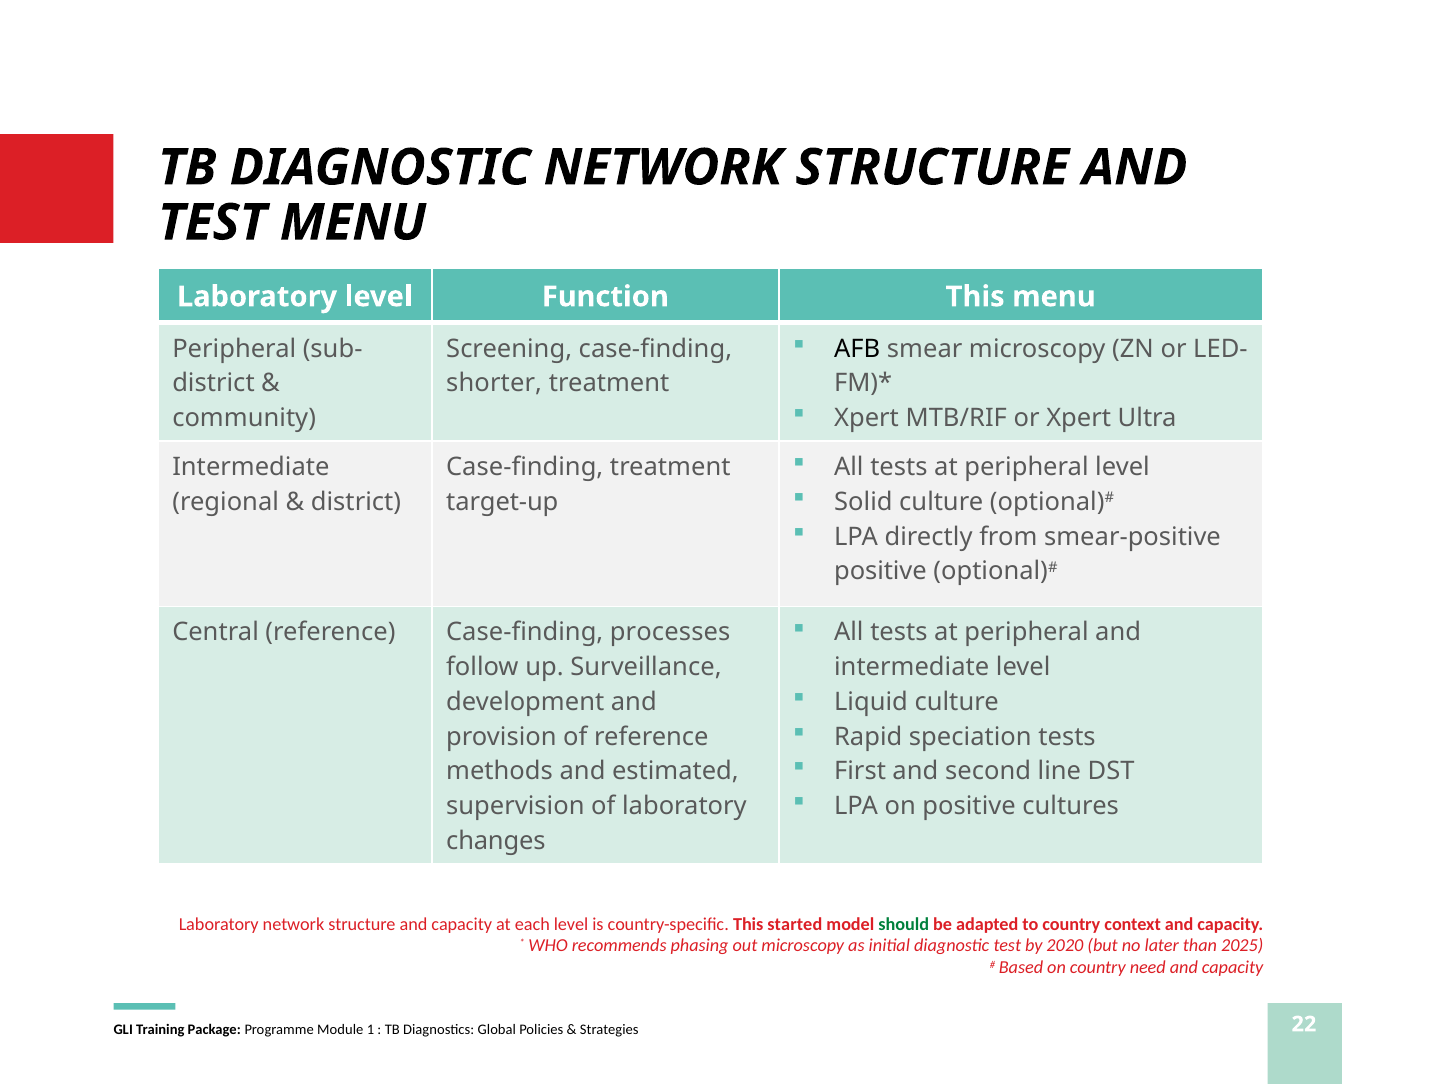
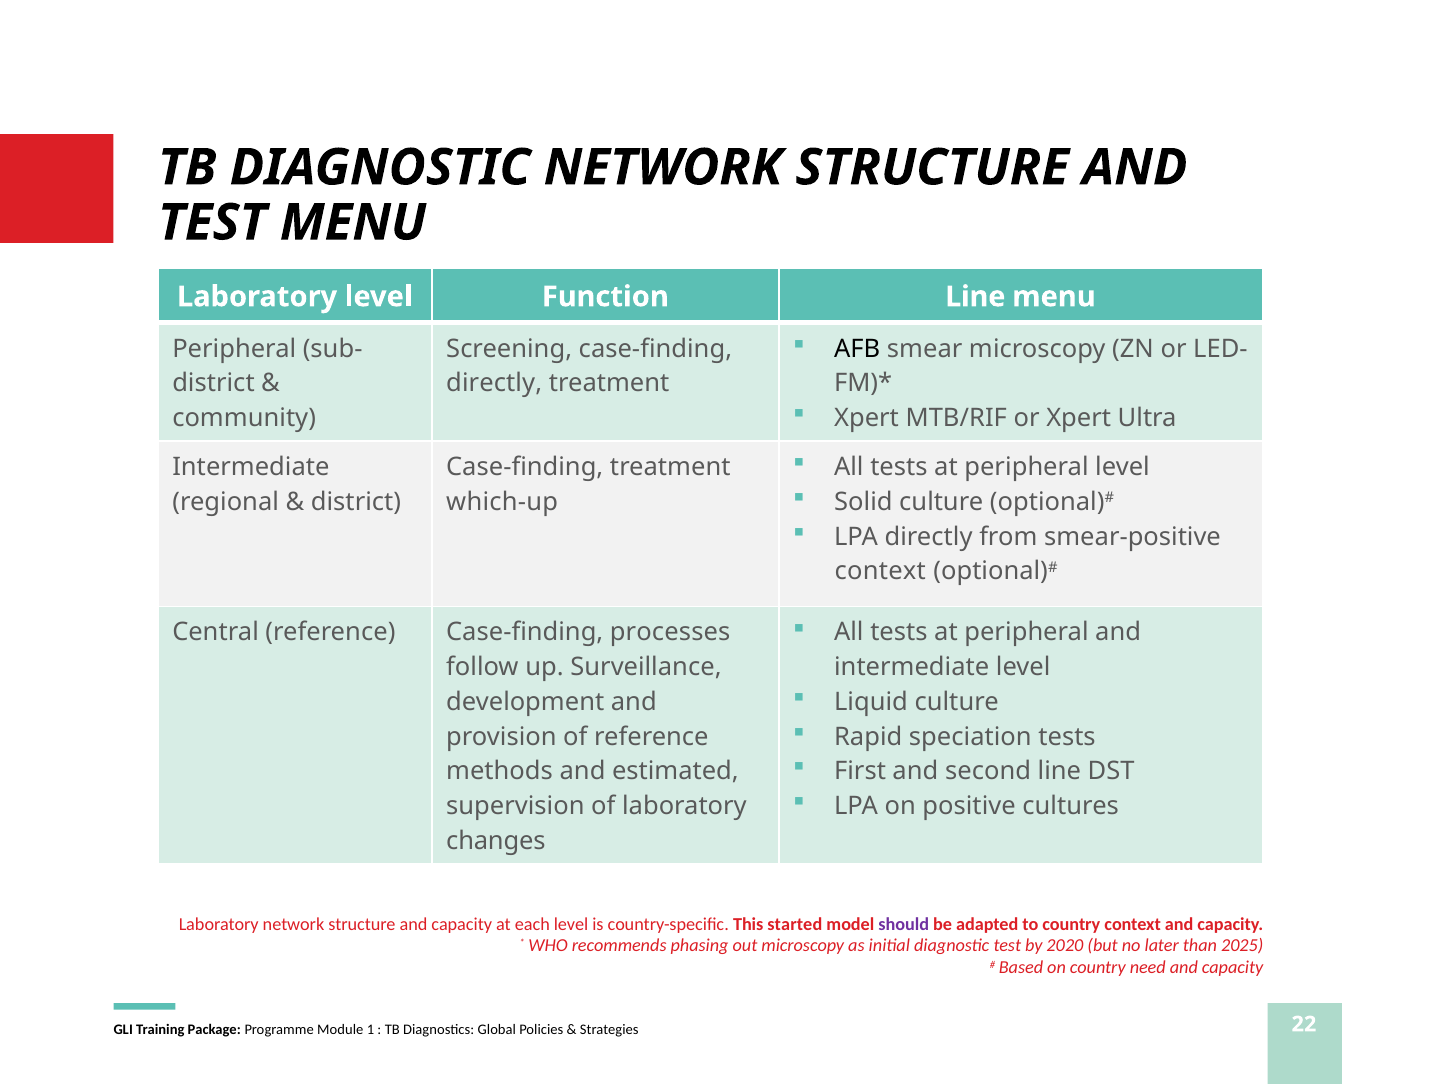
Function This: This -> Line (975, 297)
shorter: shorter -> directly (494, 384)
target-up: target-up -> which-up (502, 502)
positive: positive -> context (880, 572)
should colour: green -> purple (904, 925)
